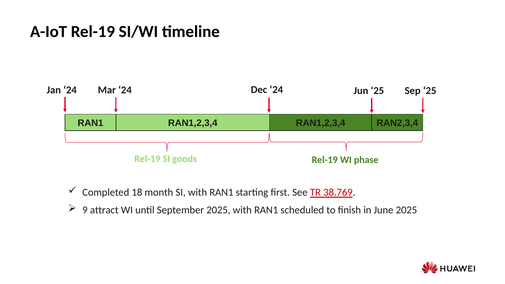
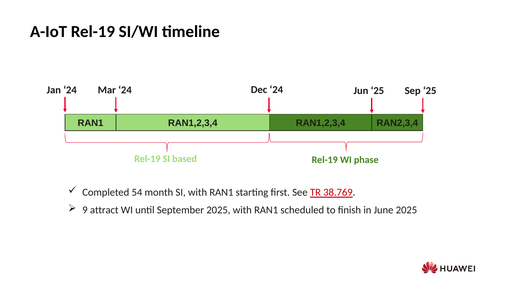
goods: goods -> based (185, 159)
18: 18 -> 54 (137, 193)
